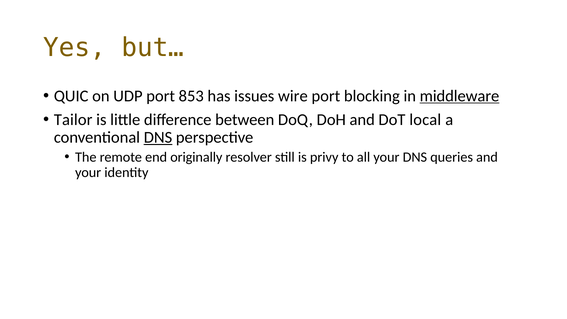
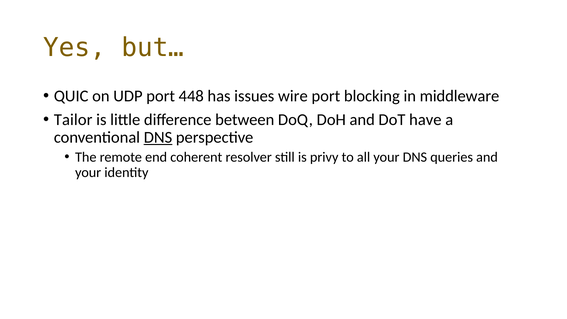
853: 853 -> 448 (191, 96)
middleware underline: present -> none (459, 96)
local: local -> have (425, 120)
originally: originally -> coherent (196, 157)
